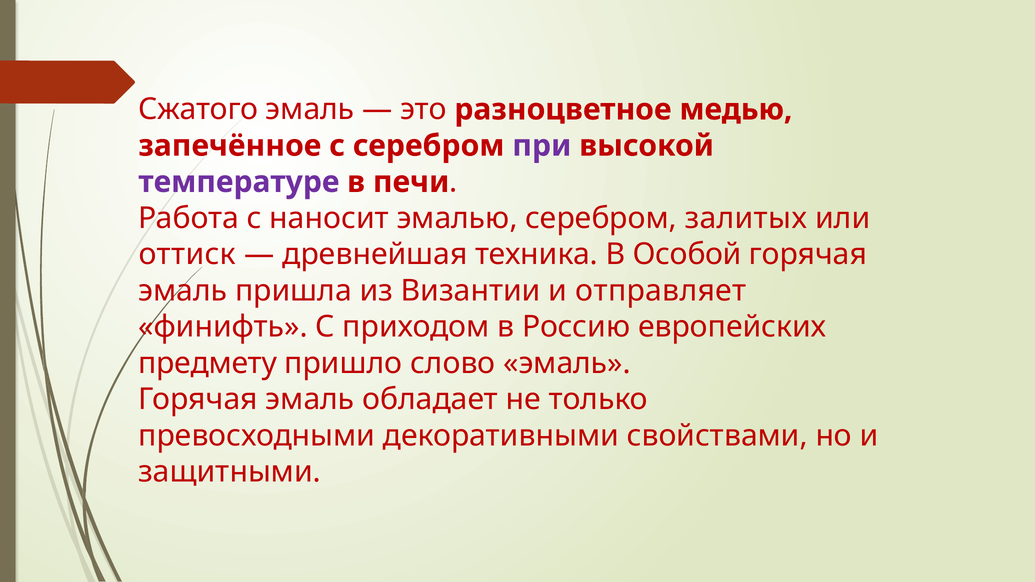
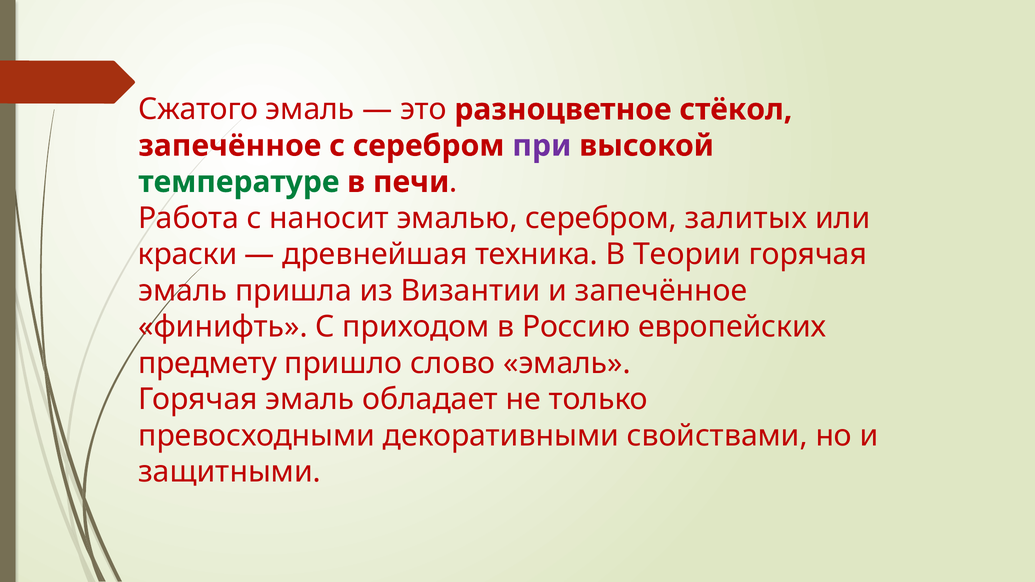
медью: медью -> стёкол (736, 110)
температуре colour: purple -> green (239, 182)
оттиск: оттиск -> краски (188, 255)
Особой: Особой -> Теории (687, 255)
и отправляет: отправляет -> запечённое (661, 291)
